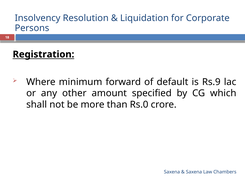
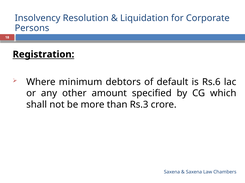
forward: forward -> debtors (123, 82)
Rs.9: Rs.9 -> Rs.6 (211, 82)
Rs.0: Rs.0 -> Rs.3 (139, 105)
